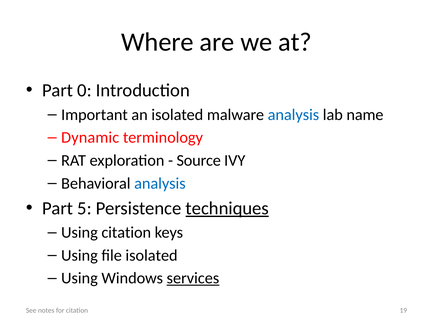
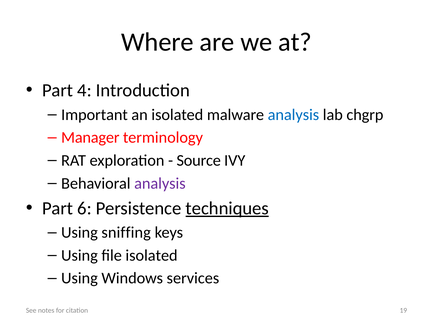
0: 0 -> 4 (84, 90)
name: name -> chgrp (365, 115)
Dynamic: Dynamic -> Manager (90, 137)
analysis colour: blue -> purple (160, 183)
5: 5 -> 6 (84, 208)
Using citation: citation -> sniffing (126, 232)
services underline: present -> none (193, 278)
